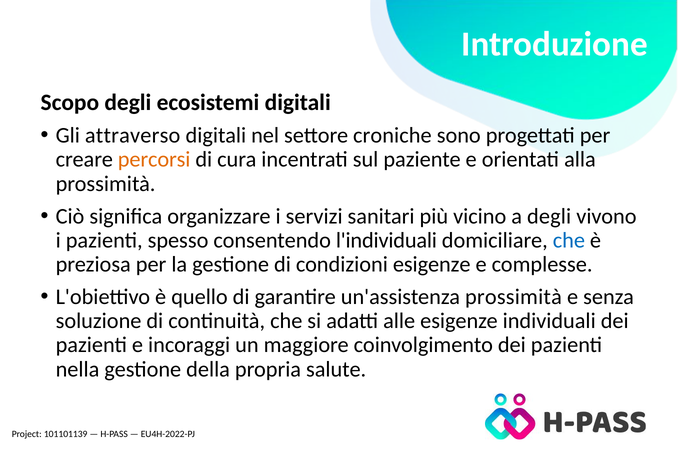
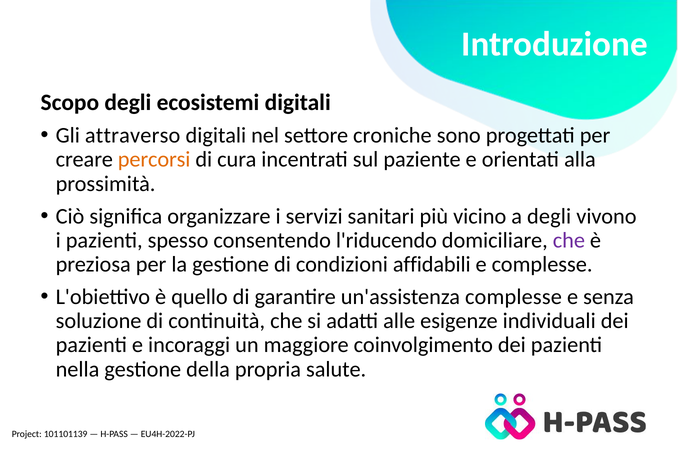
l'individuali: l'individuali -> l'riducendo (386, 240)
che colour: blue -> purple (569, 240)
condizioni esigenze: esigenze -> affidabili (432, 264)
un'assistenza prossimità: prossimità -> complesse (513, 297)
